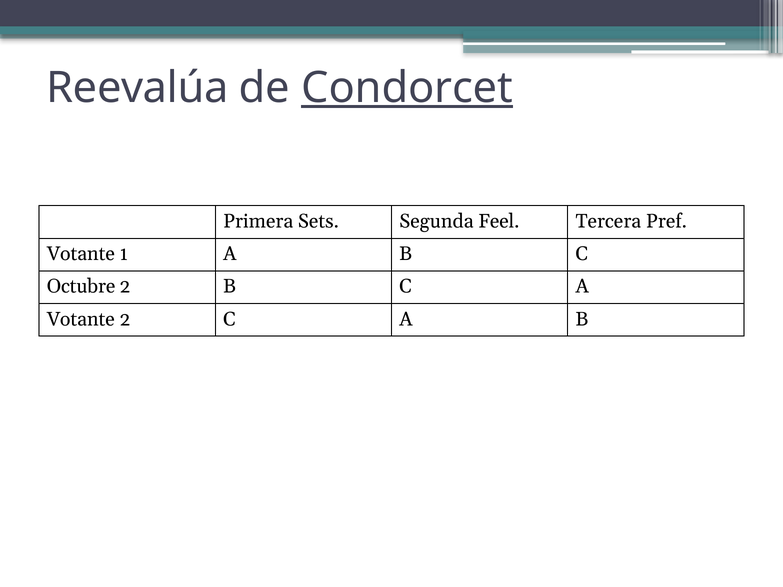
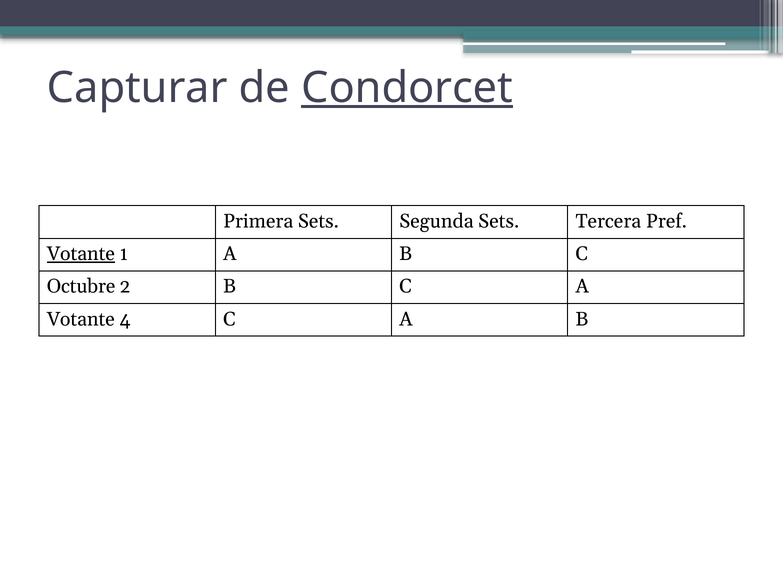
Reevalúa: Reevalúa -> Capturar (137, 88)
Segunda Feel: Feel -> Sets (499, 221)
Votante underline: none -> present (81, 254)
Votante 2: 2 -> 4 (125, 319)
